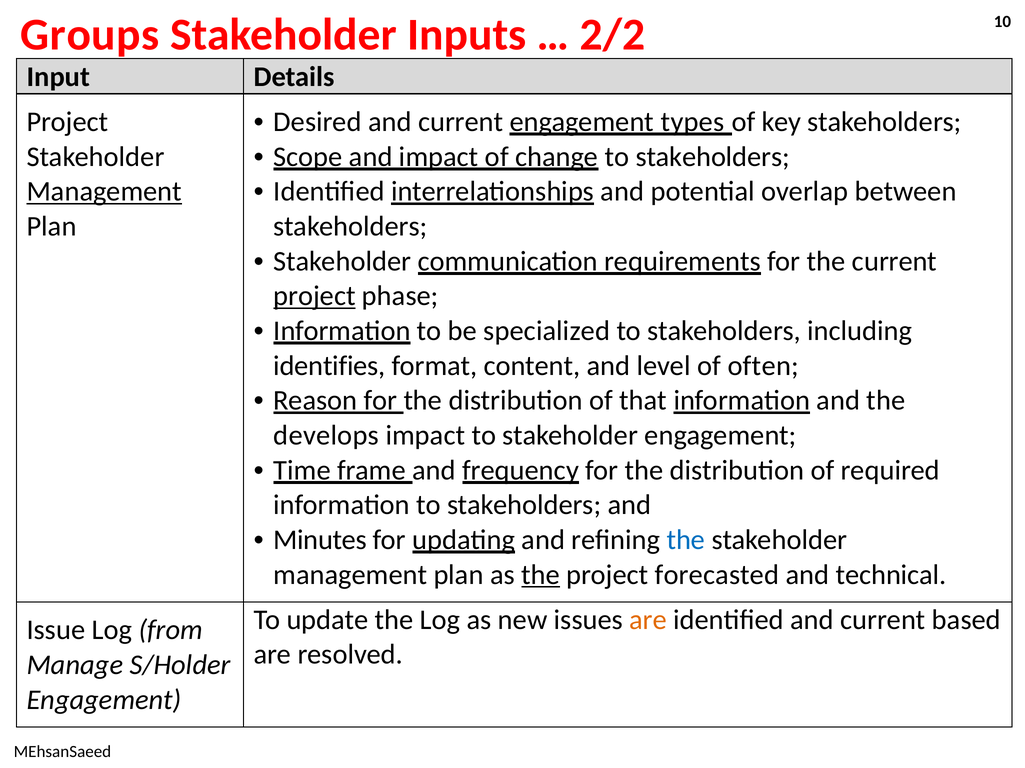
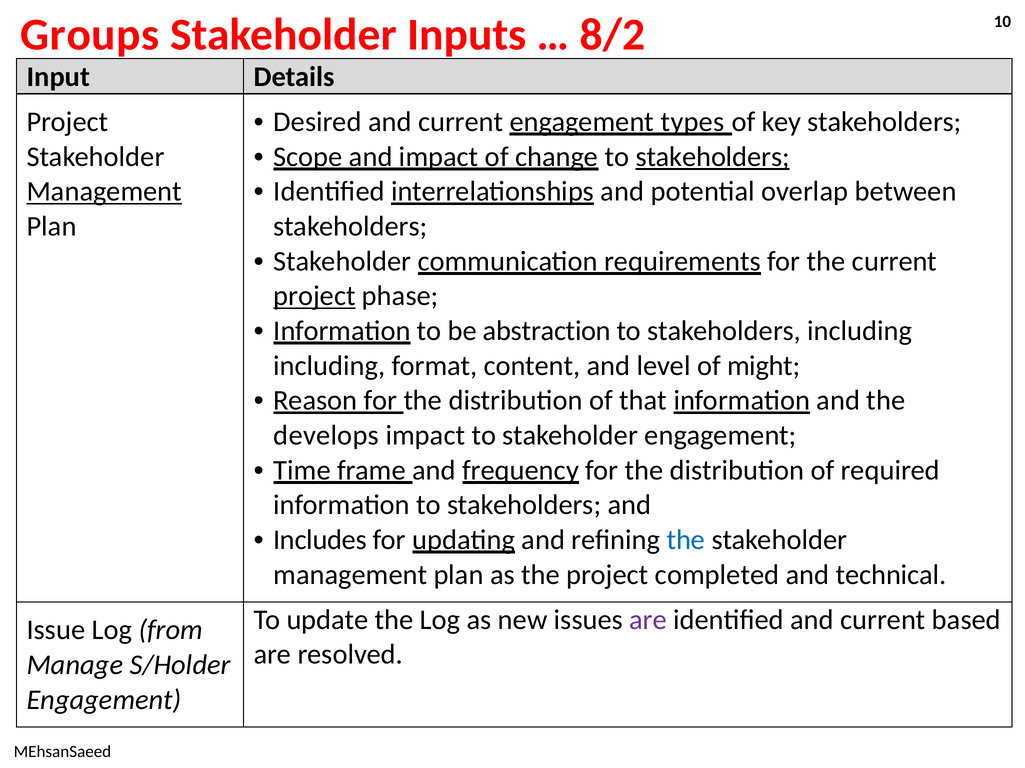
2/2: 2/2 -> 8/2 (612, 35)
stakeholders underline: none -> present (713, 157)
specialized: specialized -> abstraction (547, 331)
identifies: identifies -> including (329, 366)
often: often -> might (764, 366)
Minutes: Minutes -> Includes (320, 540)
the underline: present -> none (541, 575)
forecasted: forecasted -> completed (717, 575)
are colour: orange -> purple (648, 620)
